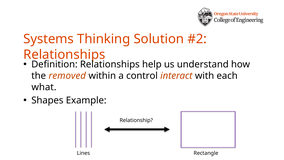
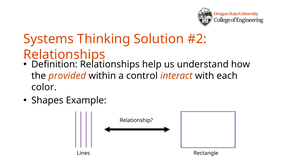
removed: removed -> provided (67, 76)
what: what -> color (44, 87)
